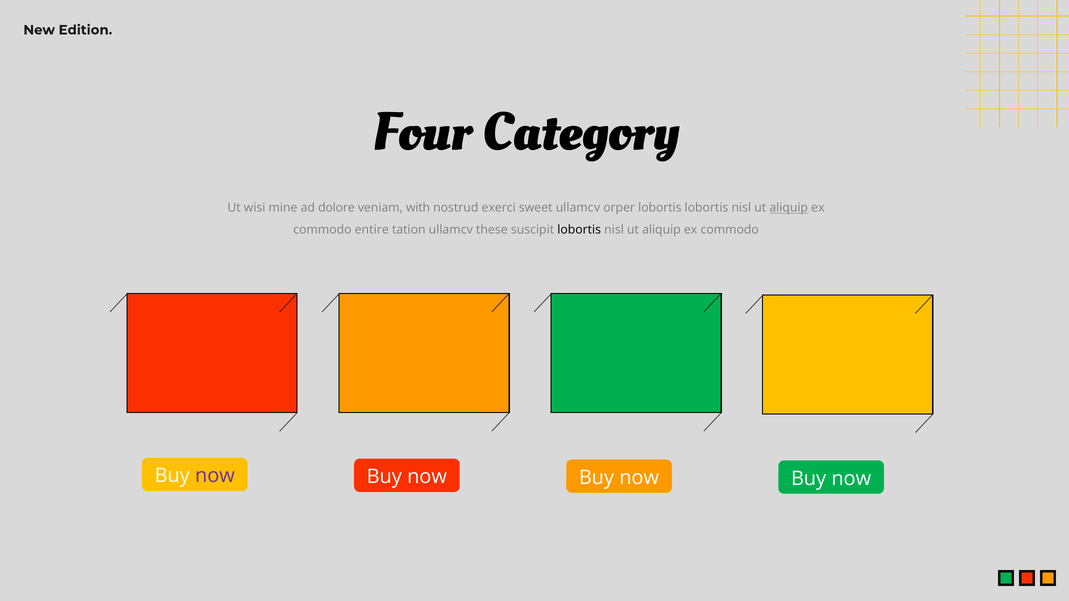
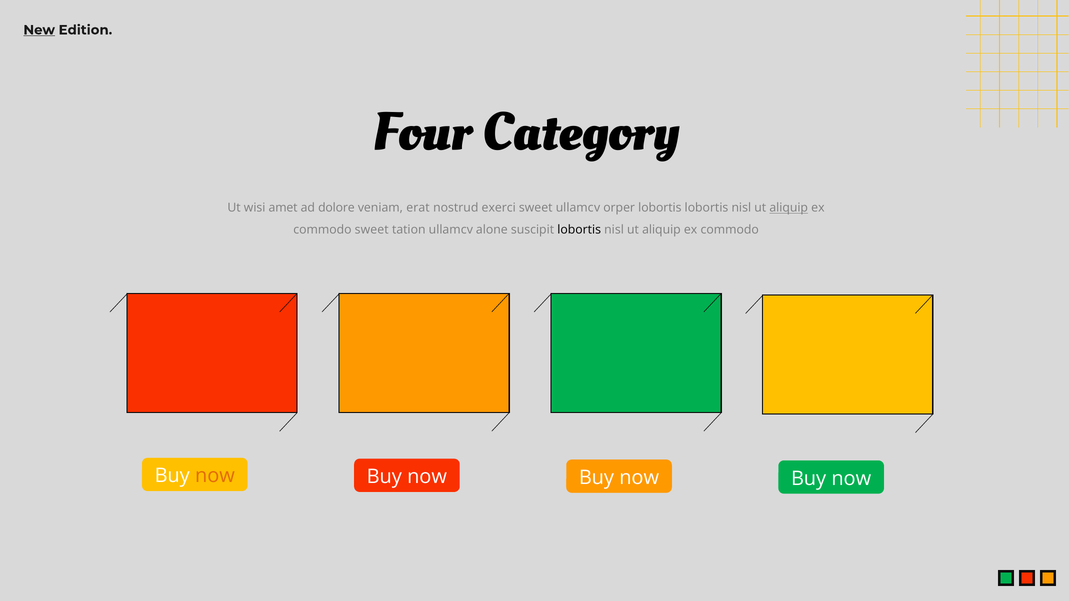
New underline: none -> present (39, 30)
mine: mine -> amet (283, 208)
with: with -> erat (418, 208)
commodo entire: entire -> sweet (372, 230)
these: these -> alone (492, 230)
now colour: purple -> orange (215, 476)
